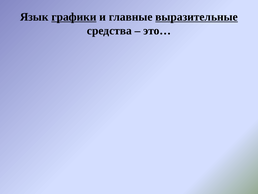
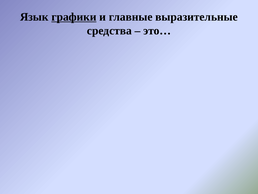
выразительные underline: present -> none (197, 17)
